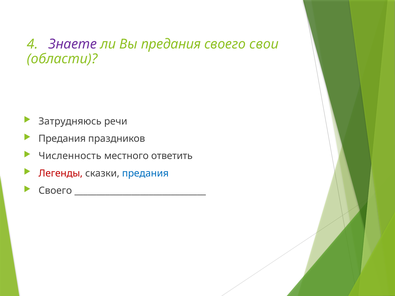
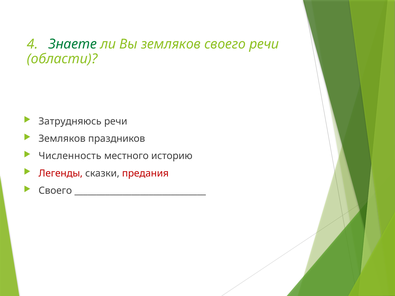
Знаете colour: purple -> green (73, 44)
Вы предания: предания -> земляков (171, 44)
своего свои: свои -> речи (264, 44)
Предания: Предания -> Земляков (62, 139)
ответить: ответить -> историю (172, 156)
предания colour: blue -> red (145, 173)
